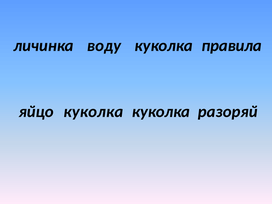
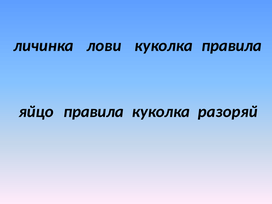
воду: воду -> лови (104, 46)
яйцо куколка: куколка -> правила (94, 112)
